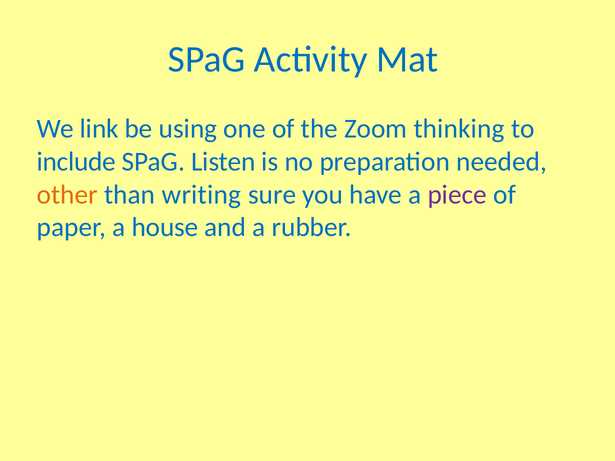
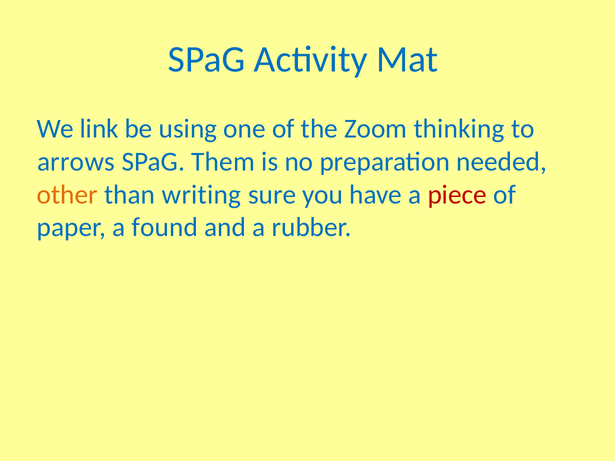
include: include -> arrows (76, 162)
Listen: Listen -> Them (223, 162)
piece colour: purple -> red (457, 195)
house: house -> found (165, 228)
